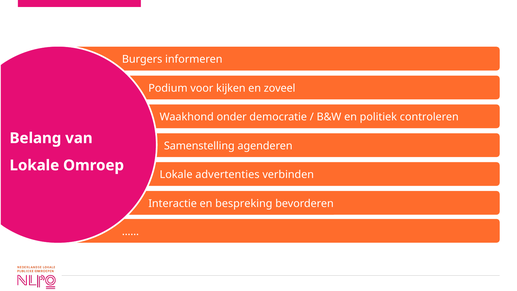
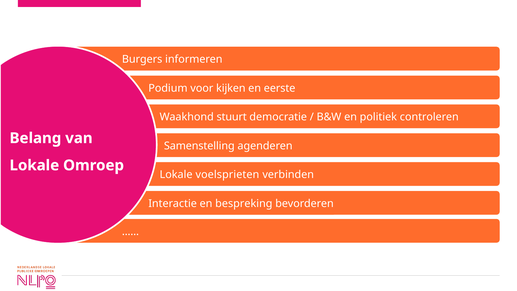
zoveel: zoveel -> eerste (280, 88)
onder: onder -> stuurt (232, 117)
advertenties: advertenties -> voelsprieten (227, 175)
